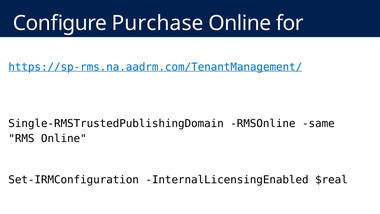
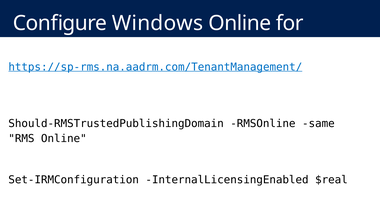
Purchase: Purchase -> Windows (158, 23)
Single-RMSTrustedPublishingDomain: Single-RMSTrustedPublishingDomain -> Should-RMSTrustedPublishingDomain (116, 123)
